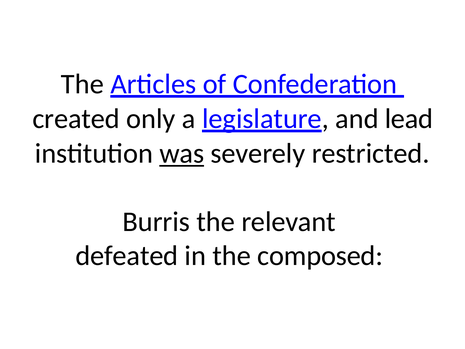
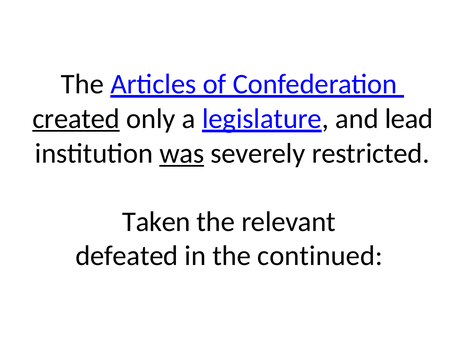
created underline: none -> present (76, 119)
Burris: Burris -> Taken (156, 222)
composed: composed -> continued (320, 256)
